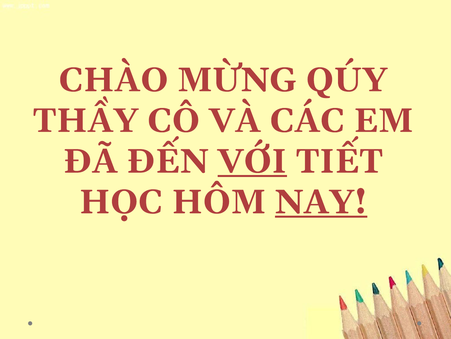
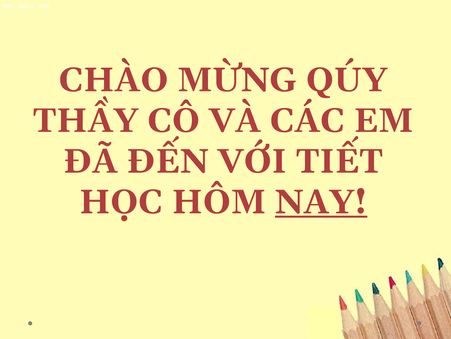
VỚI underline: present -> none (252, 161)
